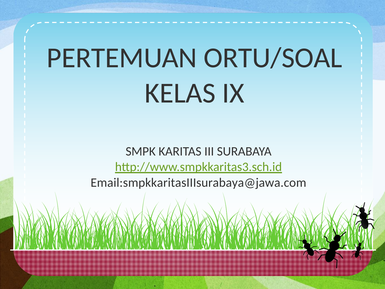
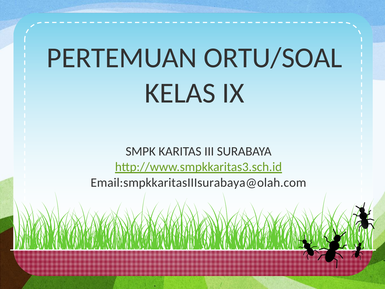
Email:smpkkaritasIIIsurabaya@jawa.com: Email:smpkkaritasIIIsurabaya@jawa.com -> Email:smpkkaritasIIIsurabaya@olah.com (198, 183)
